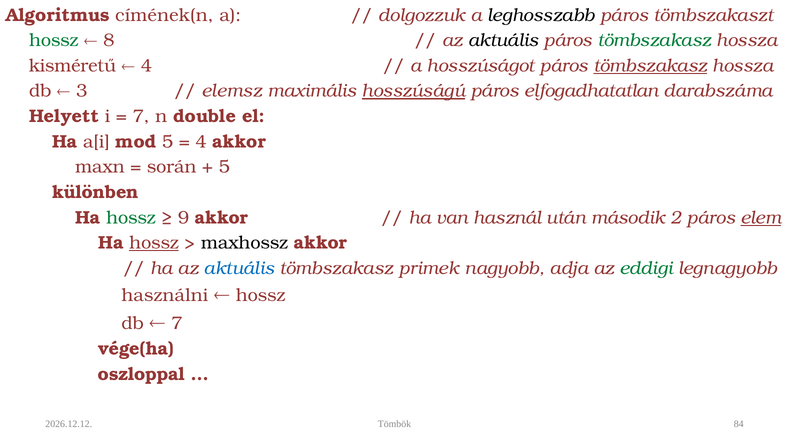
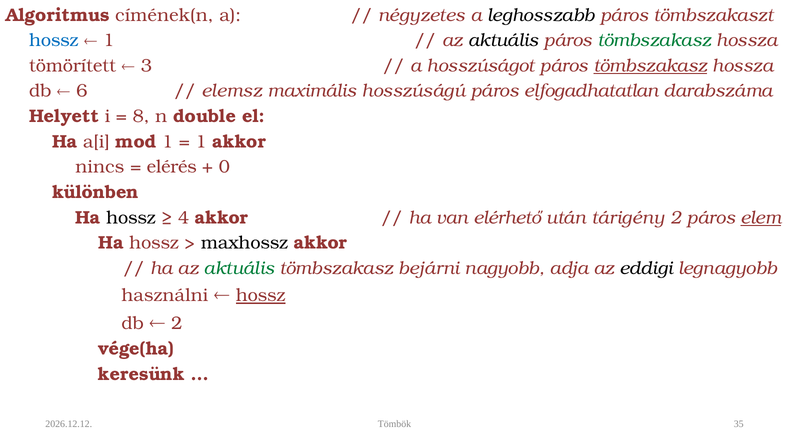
dolgozzuk: dolgozzuk -> négyzetes (422, 15)
hossz colour: green -> blue (54, 40)
8: 8 -> 1 (109, 40)
kisméretű: kisméretű -> tömörített (73, 66)
4: 4 -> 3 (146, 66)
3: 3 -> 6 (82, 91)
hosszúságú underline: present -> none (414, 91)
7: 7 -> 8 (141, 116)
mod 5: 5 -> 1 (168, 142)
4: 4 -> 1 (201, 142)
maxn: maxn -> nincs (100, 167)
során: során -> elérés (172, 167)
5: 5 -> 0 (224, 167)
hossz colour: green -> black (131, 217)
9: 9 -> 4 (183, 217)
használ: használ -> elérhető (507, 217)
második: második -> tárigény (628, 217)
hossz underline: present -> none (154, 243)
aktuális colour: blue -> green (239, 268)
primek: primek -> bejárni (429, 268)
eddigi colour: green -> black (646, 268)
hossz underline: none -> present (261, 295)
7: 7 -> 2 (177, 323)
oszloppal: oszloppal -> keresünk (141, 374)
84: 84 -> 35 (739, 424)
